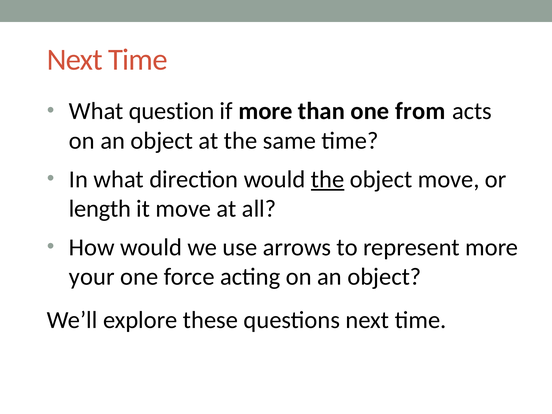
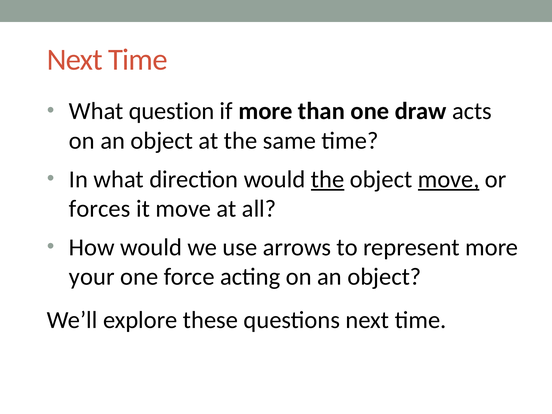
from: from -> draw (421, 111)
move underline: none -> present (449, 179)
length: length -> forces (100, 209)
